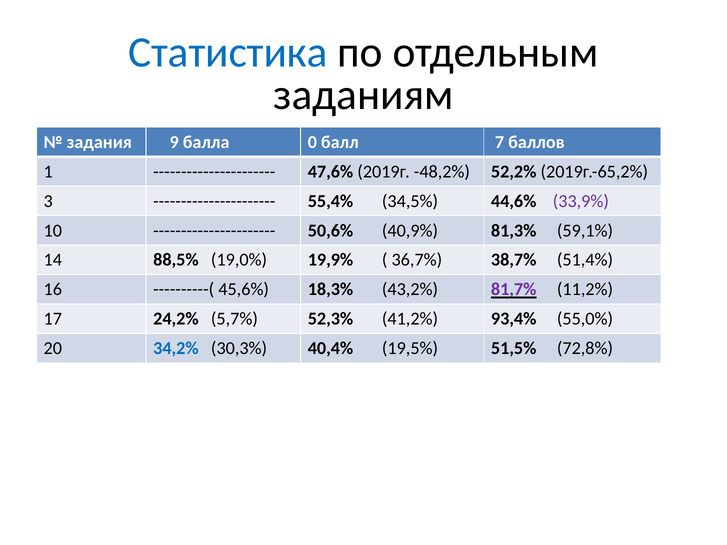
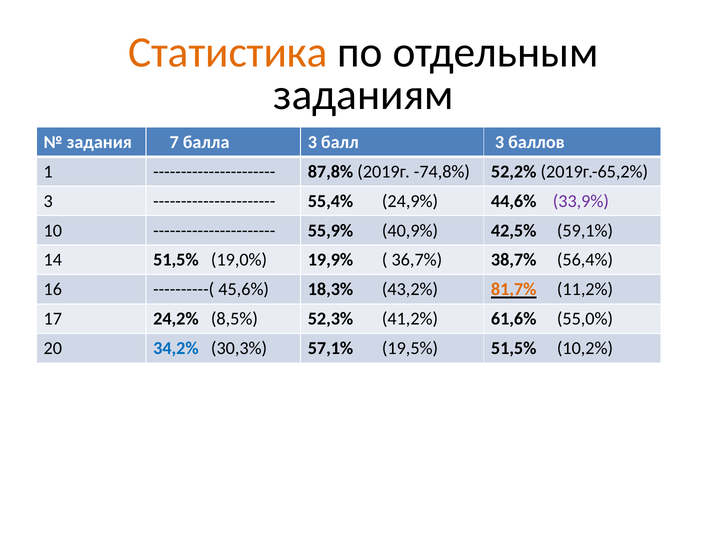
Статистика colour: blue -> orange (228, 52)
9: 9 -> 7 (174, 142)
балла 0: 0 -> 3 (312, 142)
балл 7: 7 -> 3 (500, 142)
47,6%: 47,6% -> 87,8% (331, 172)
-48,2%: -48,2% -> -74,8% (442, 172)
34,5%: 34,5% -> 24,9% (410, 201)
50,6%: 50,6% -> 55,9% (331, 231)
81,3%: 81,3% -> 42,5% (514, 231)
14 88,5%: 88,5% -> 51,5% (176, 260)
51,4%: 51,4% -> 56,4% (585, 260)
81,7% colour: purple -> orange (514, 290)
5,7%: 5,7% -> 8,5% (234, 319)
93,4%: 93,4% -> 61,6% (514, 319)
40,4%: 40,4% -> 57,1% (331, 349)
72,8%: 72,8% -> 10,2% (585, 349)
